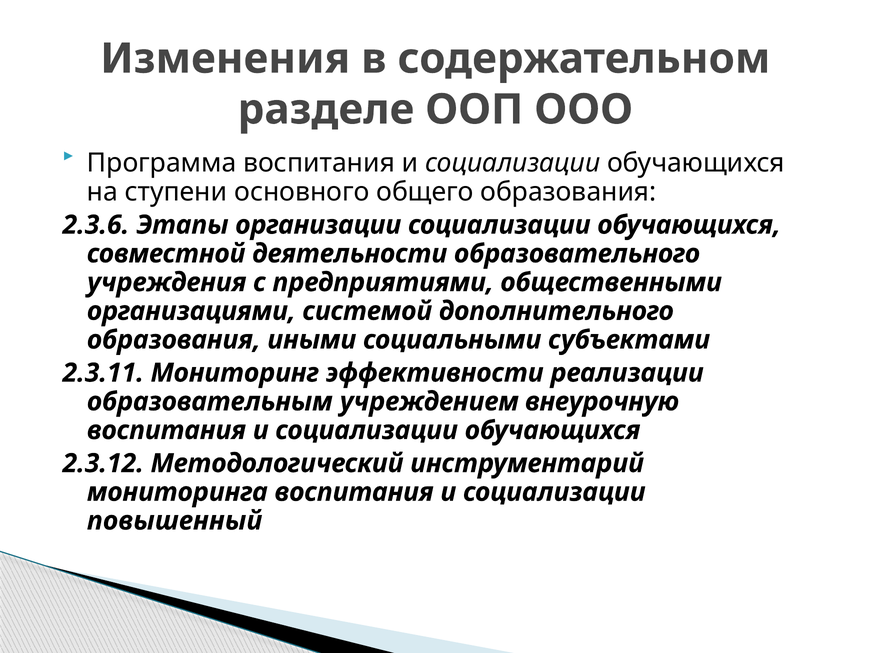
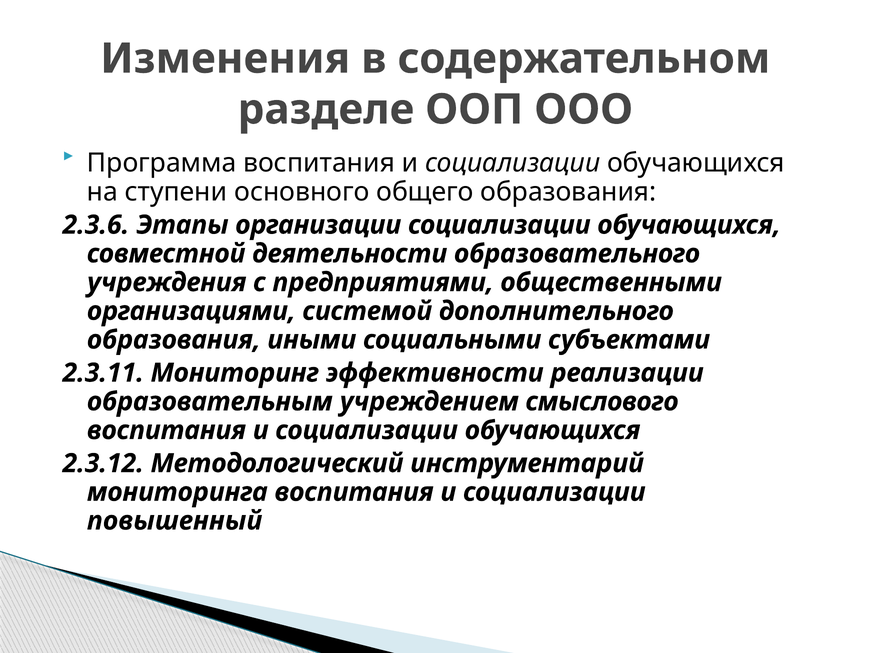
внеурочную: внеурочную -> смыслового (602, 402)
